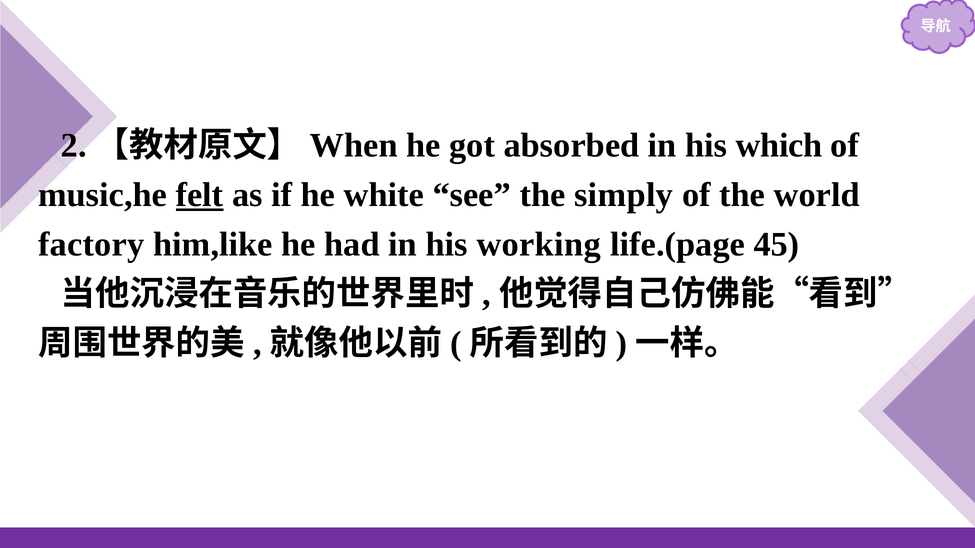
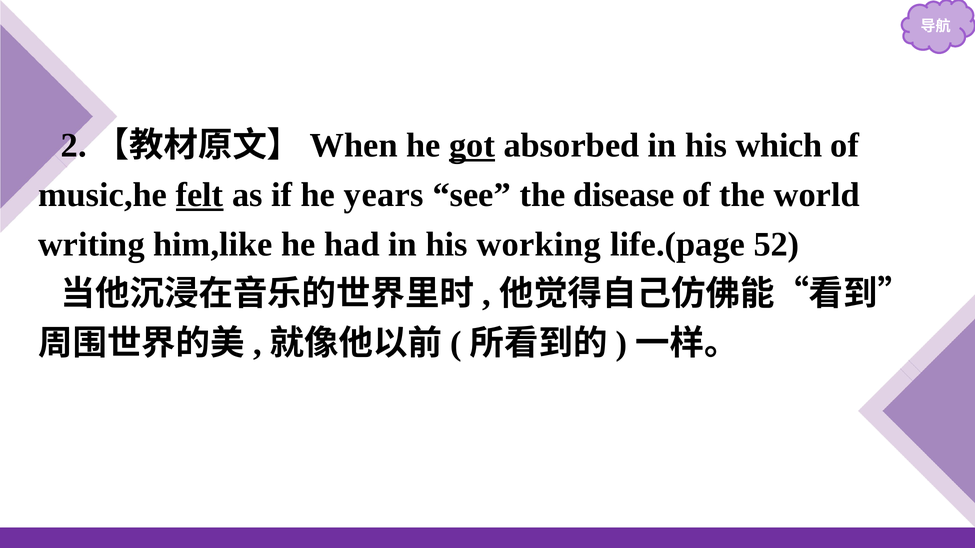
got underline: none -> present (472, 146)
white: white -> years (384, 195)
simply: simply -> disease (624, 195)
factory: factory -> writing (91, 245)
45: 45 -> 52 (777, 245)
